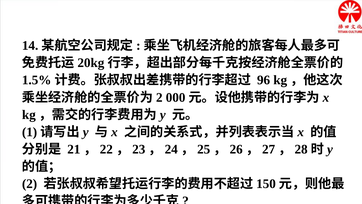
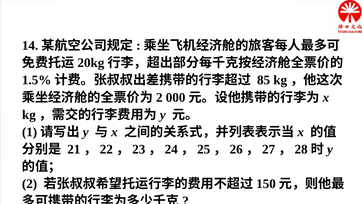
96: 96 -> 85 (264, 80)
